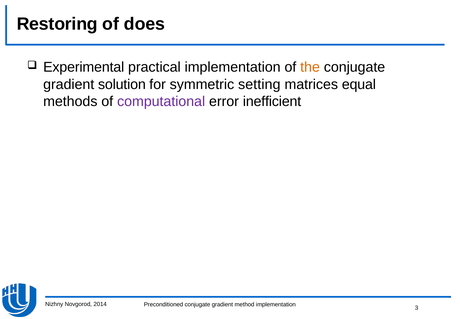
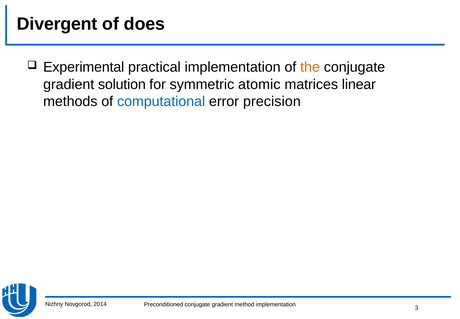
Restoring: Restoring -> Divergent (57, 24)
setting: setting -> atomic (259, 84)
equal: equal -> linear (359, 84)
computational colour: purple -> blue (161, 101)
inefficient: inefficient -> precision (272, 101)
